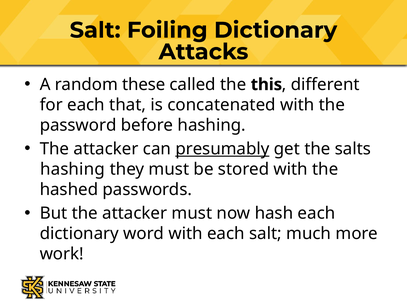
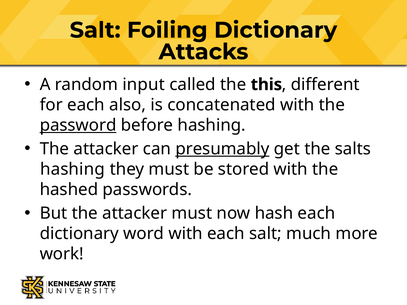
these: these -> input (144, 85)
that: that -> also (128, 105)
password underline: none -> present (78, 125)
